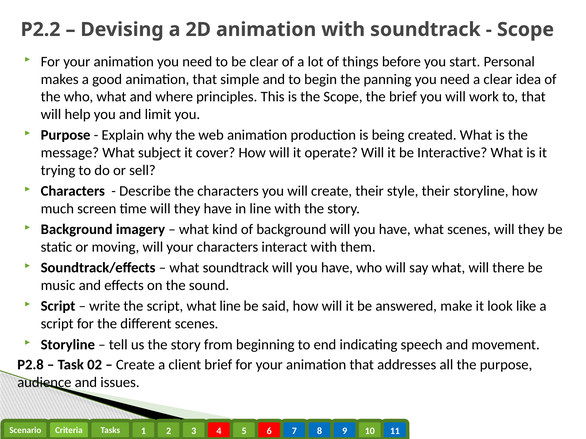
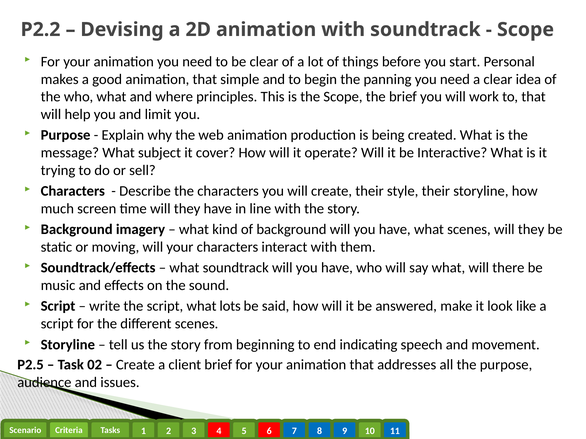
what line: line -> lots (230, 307)
P2.8: P2.8 -> P2.5 (31, 365)
